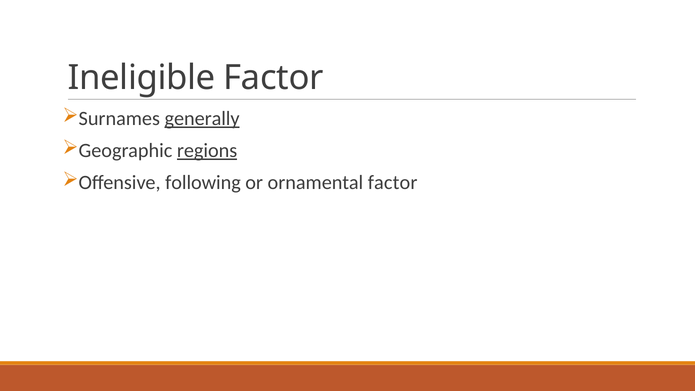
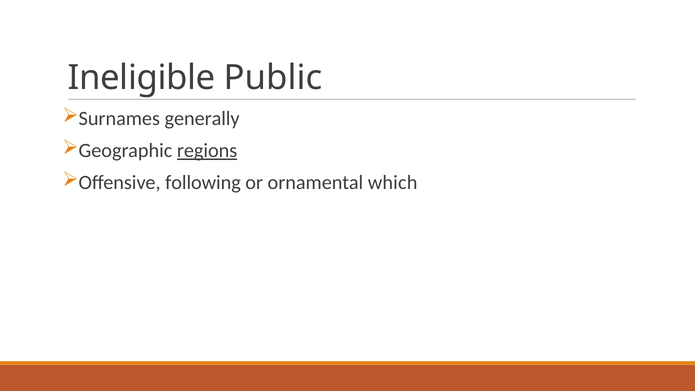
Ineligible Factor: Factor -> Public (273, 78)
generally underline: present -> none (202, 119)
ornamental factor: factor -> which (393, 183)
